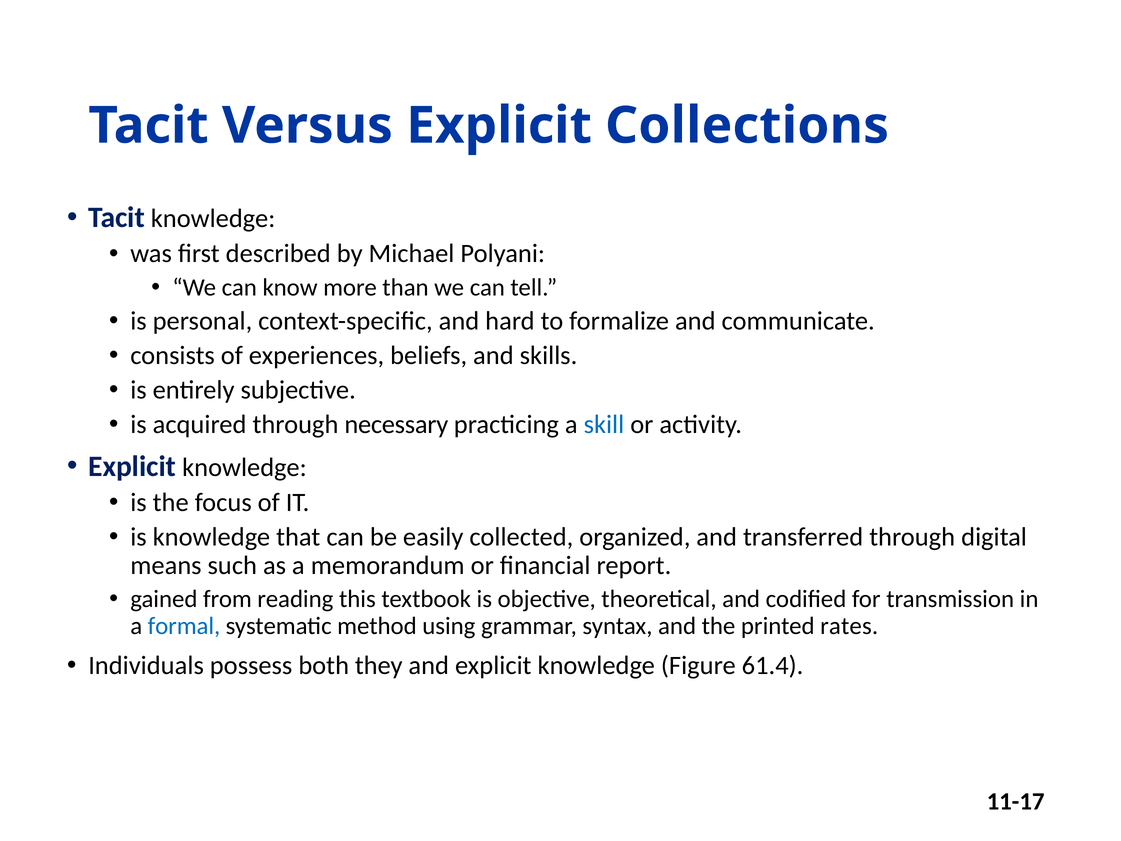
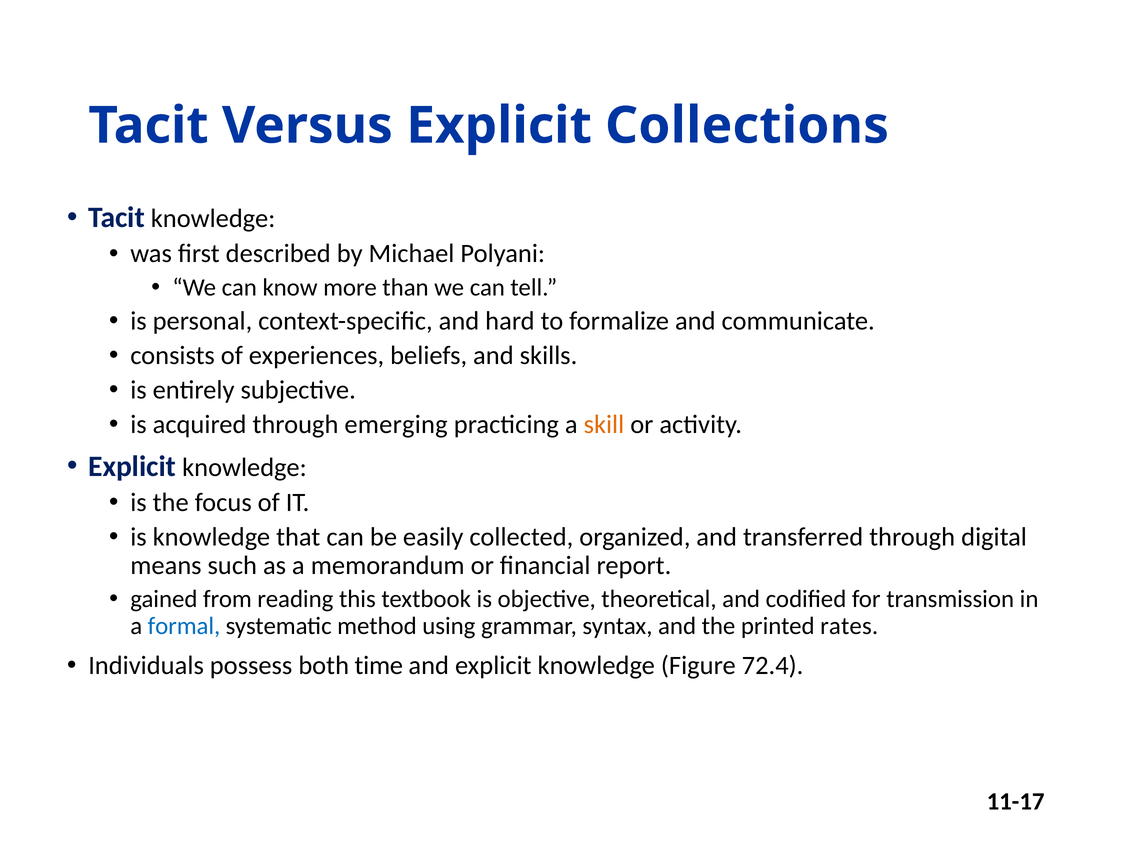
necessary: necessary -> emerging (396, 424)
skill colour: blue -> orange (604, 424)
they: they -> time (379, 665)
61.4: 61.4 -> 72.4 (773, 665)
